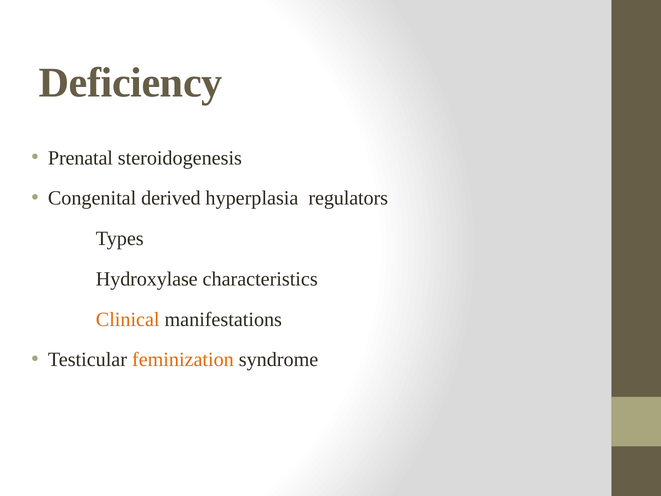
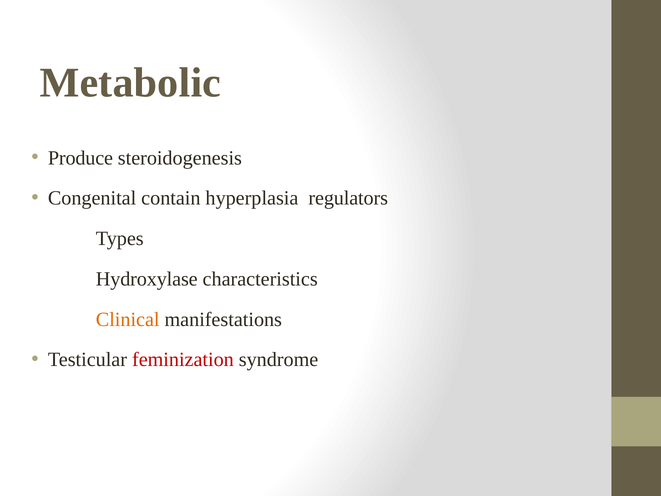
Deficiency: Deficiency -> Metabolic (130, 83)
Prenatal: Prenatal -> Produce (80, 158)
derived: derived -> contain (171, 198)
feminization colour: orange -> red (183, 360)
